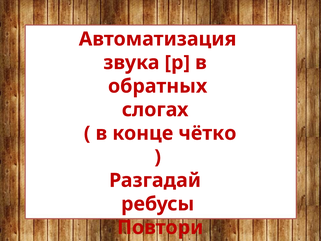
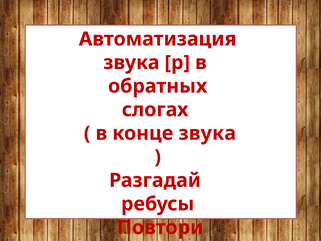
конце чётко: чётко -> звука (207, 133)
